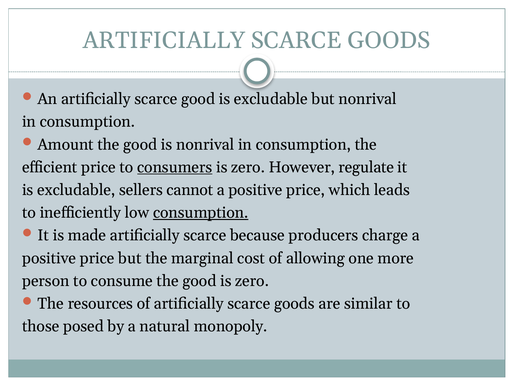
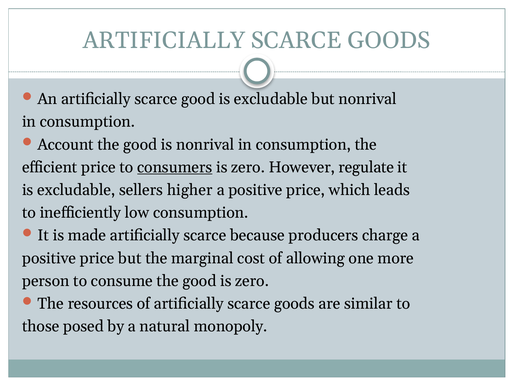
Amount: Amount -> Account (66, 144)
cannot: cannot -> higher (190, 190)
consumption underline: present -> none (201, 212)
